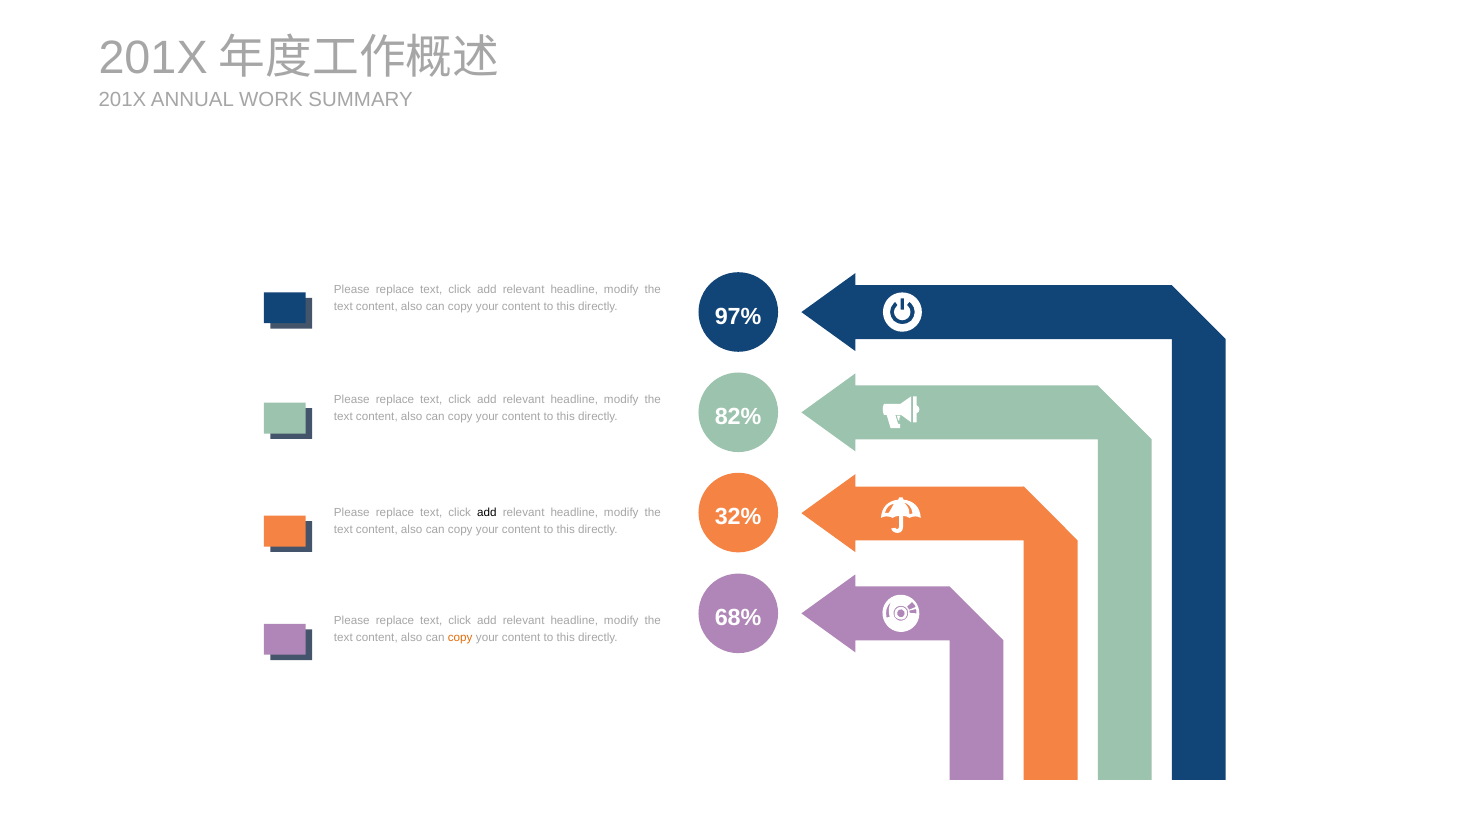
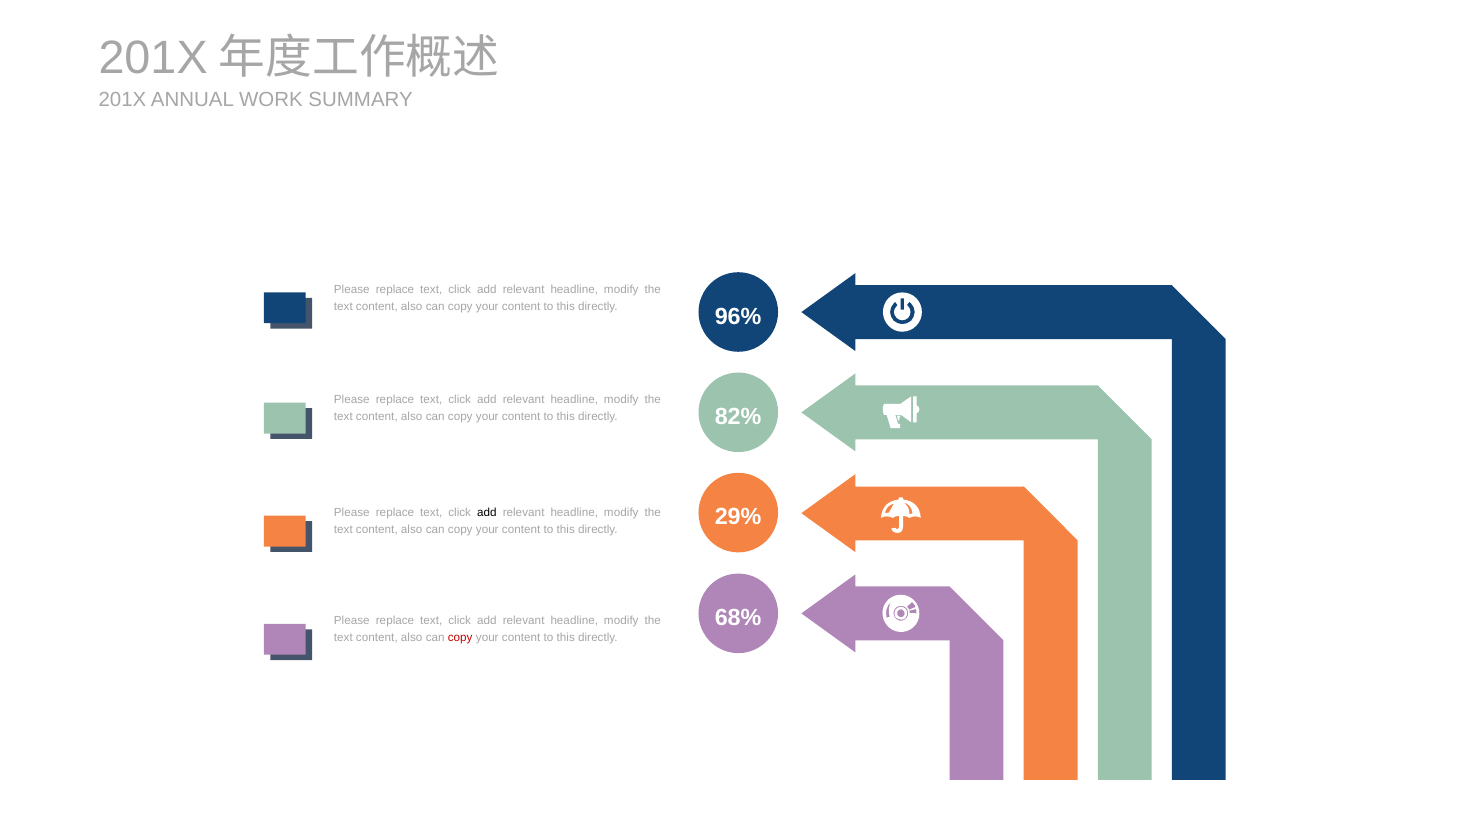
97%: 97% -> 96% (738, 316)
32%: 32% -> 29% (738, 517)
copy colour: orange -> red (460, 638)
